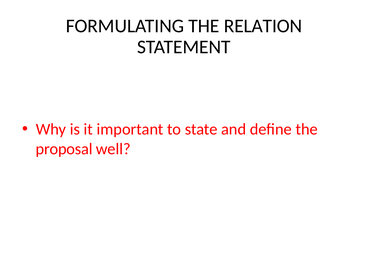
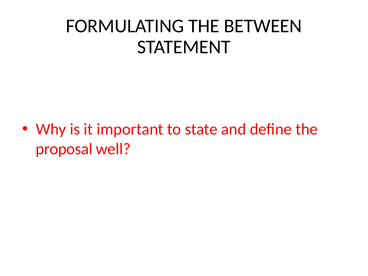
RELATION: RELATION -> BETWEEN (263, 26)
